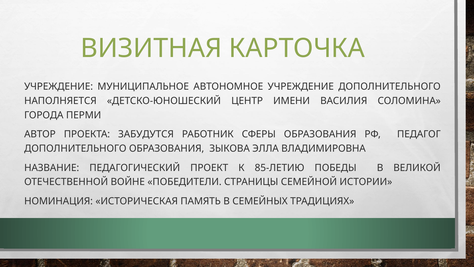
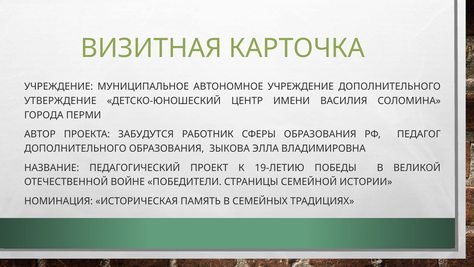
НАПОЛНЯЕТСЯ: НАПОЛНЯЕТСЯ -> УТВЕРЖДЕНИЕ (60, 101)
85-ЛЕТИЮ: 85-ЛЕТИЮ -> 19-ЛЕТИЮ (280, 168)
